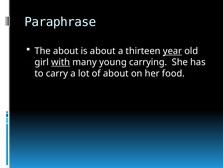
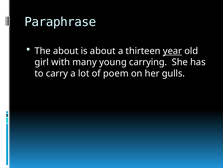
with underline: present -> none (61, 62)
of about: about -> poem (116, 73)
food: food -> gulls (173, 73)
